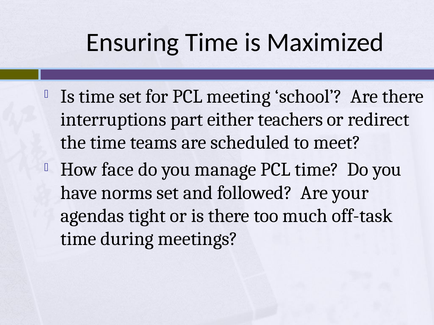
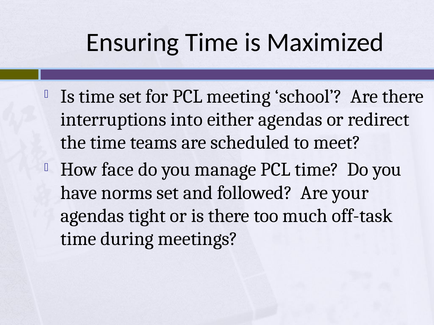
part: part -> into (187, 120)
either teachers: teachers -> agendas (290, 120)
